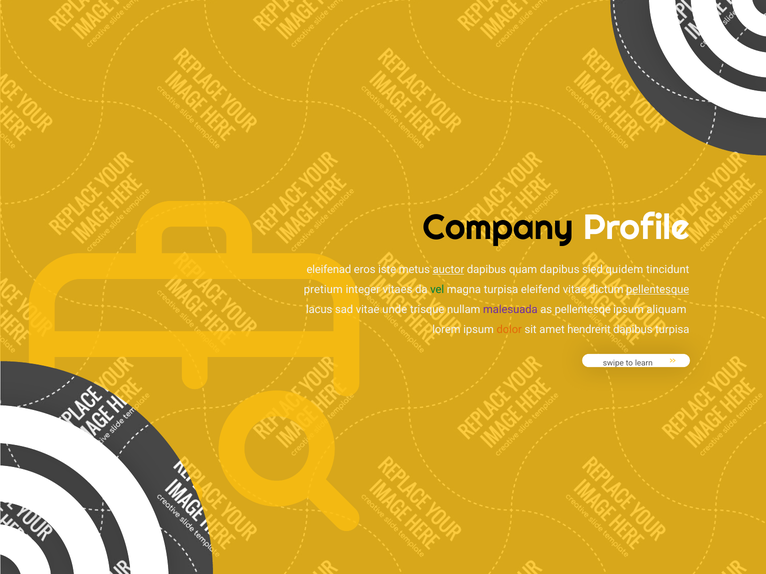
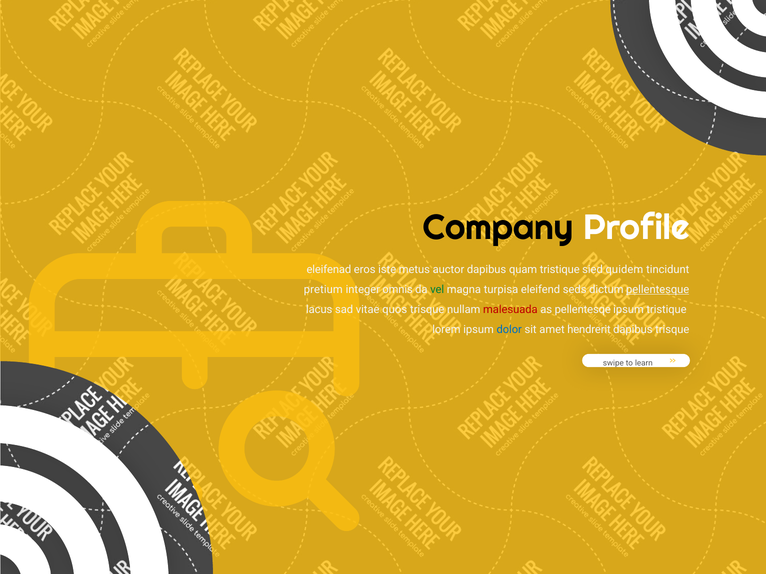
auctor underline: present -> none (448, 270)
quam dapibus: dapibus -> tristique (560, 270)
vitaes: vitaes -> omnis (398, 290)
eleifend vitae: vitae -> seds (575, 290)
unde: unde -> quos (395, 310)
malesuada colour: purple -> red (510, 310)
ipsum aliquam: aliquam -> tristique (667, 310)
dolor colour: orange -> blue (509, 330)
dapibus turpisa: turpisa -> trisque (672, 330)
